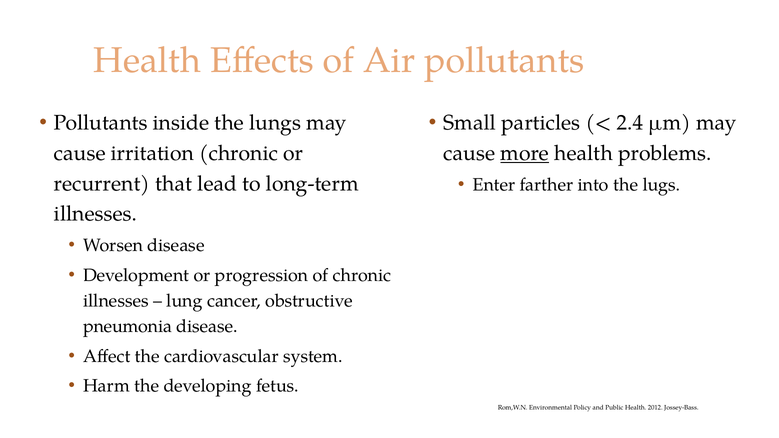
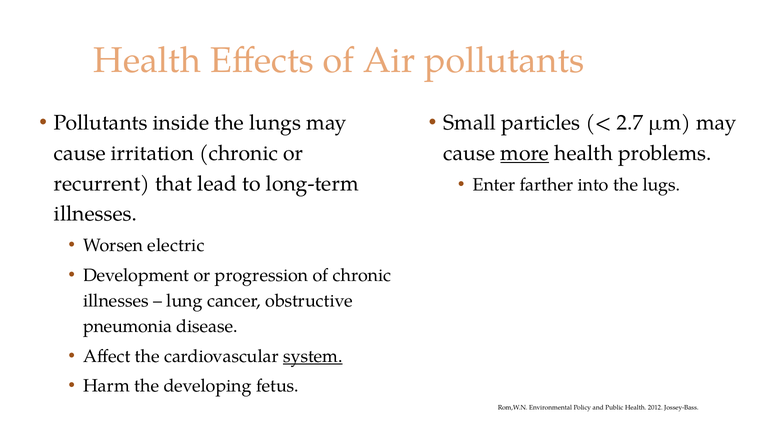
2.4: 2.4 -> 2.7 (630, 123)
Worsen disease: disease -> electric (176, 246)
system underline: none -> present (313, 356)
